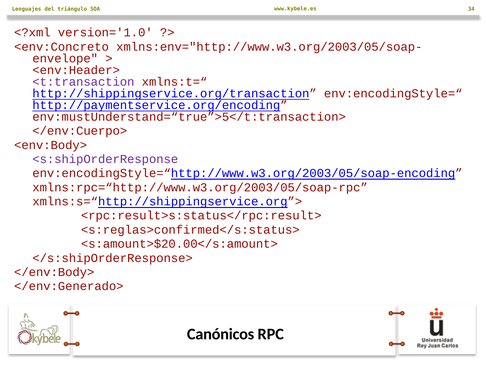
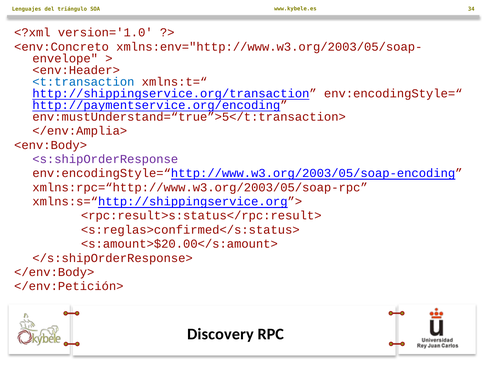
<t:transaction colour: purple -> blue (83, 82)
</env:Cuerpo>: </env:Cuerpo> -> </env:Amplia> (80, 131)
</env:Generado>: </env:Generado> -> </env:Petición> (69, 286)
Canónicos: Canónicos -> Discovery (220, 334)
